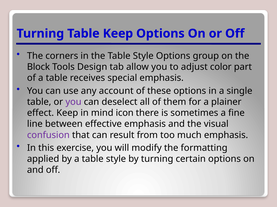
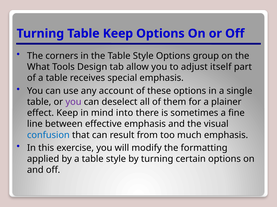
Block: Block -> What (38, 67)
color: color -> itself (221, 67)
icon: icon -> into (125, 113)
confusion colour: purple -> blue (48, 135)
